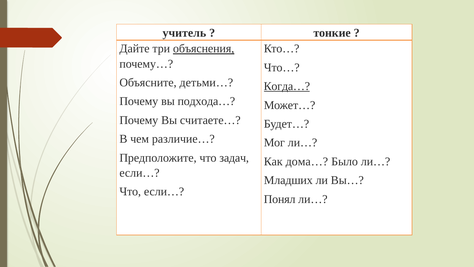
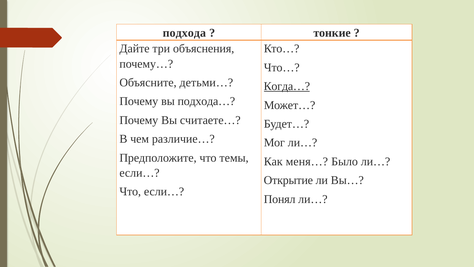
учитель: учитель -> подхода (184, 33)
объяснения underline: present -> none (204, 49)
задач: задач -> темы (234, 158)
дома…: дома… -> меня… (307, 161)
Младших: Младших -> Открытие (288, 180)
